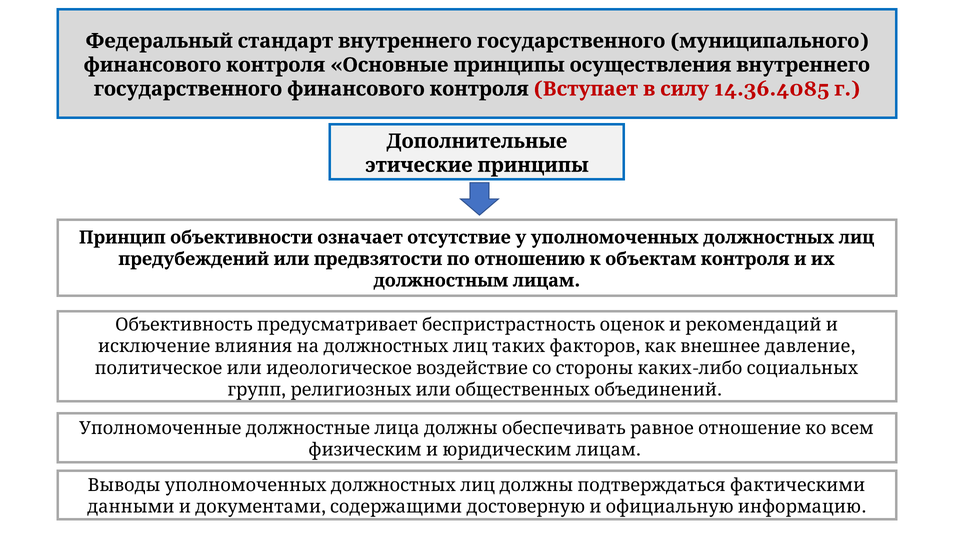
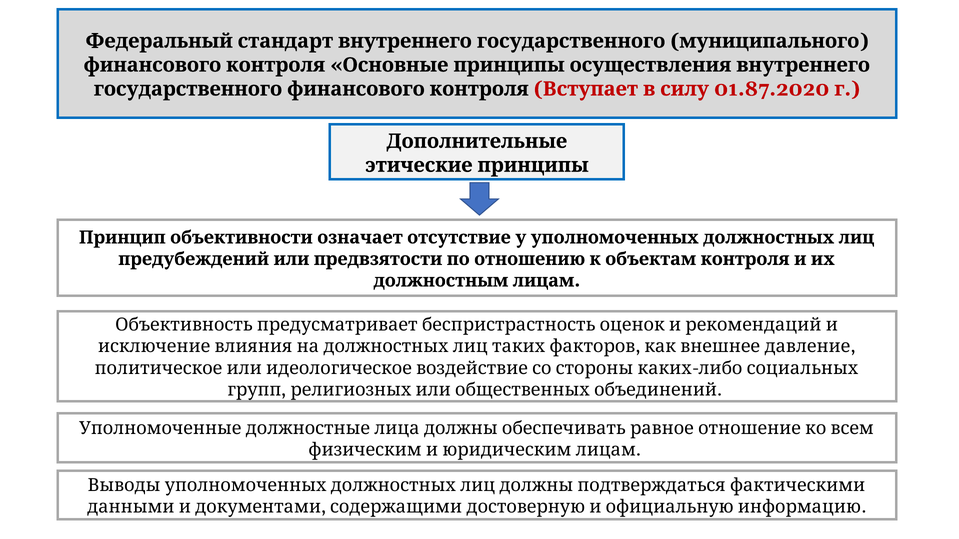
14.36.4085: 14.36.4085 -> 01.87.2020 (772, 89)
